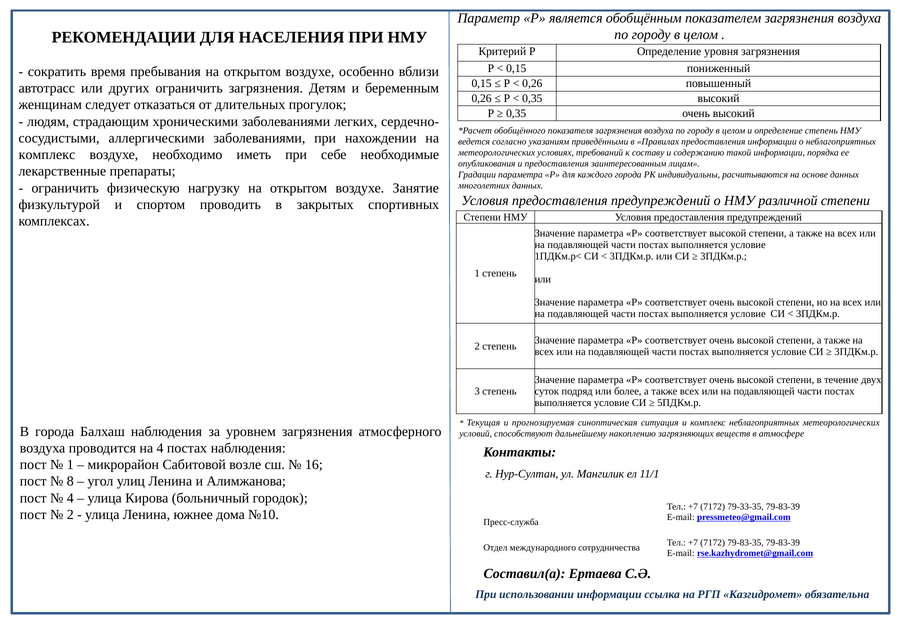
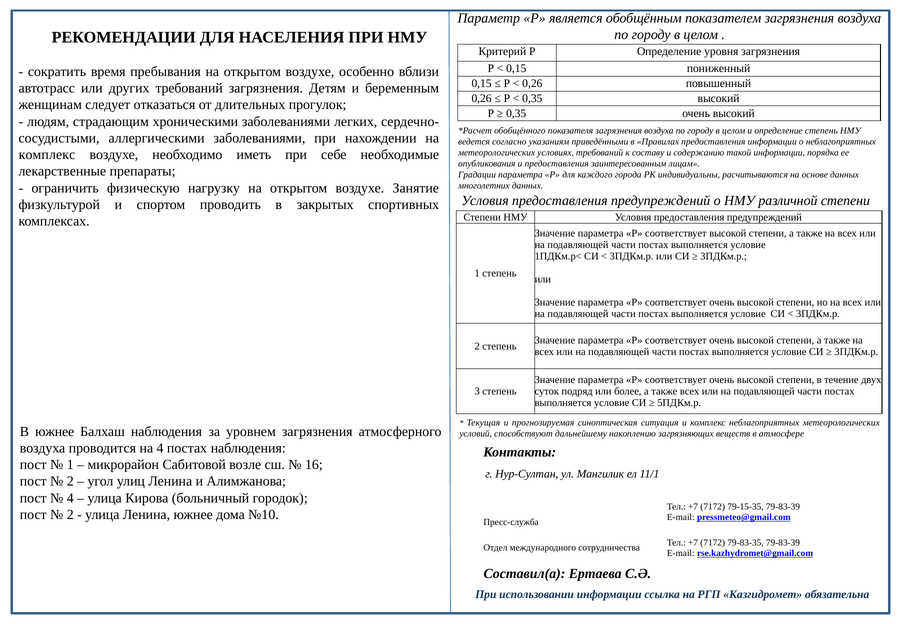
других ограничить: ограничить -> требований (189, 88)
В города: города -> южнее (55, 431)
8: 8 -> 2 (70, 481)
79-33-35: 79-33-35 -> 79-15-35 (745, 507)
